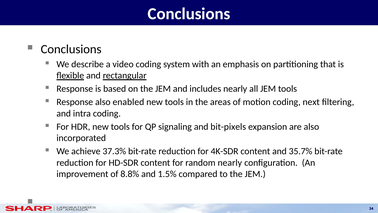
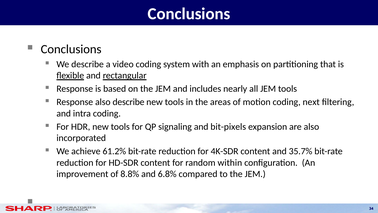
also enabled: enabled -> describe (128, 102)
37.3%: 37.3% -> 61.2% (114, 151)
random nearly: nearly -> within (230, 162)
1.5%: 1.5% -> 6.8% (167, 174)
